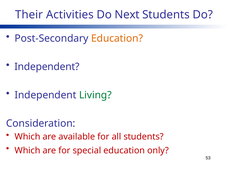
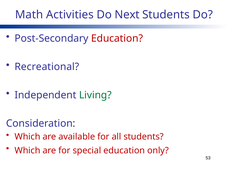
Their: Their -> Math (29, 15)
Education colour: orange -> red (117, 38)
Independent: Independent -> Recreational (47, 67)
